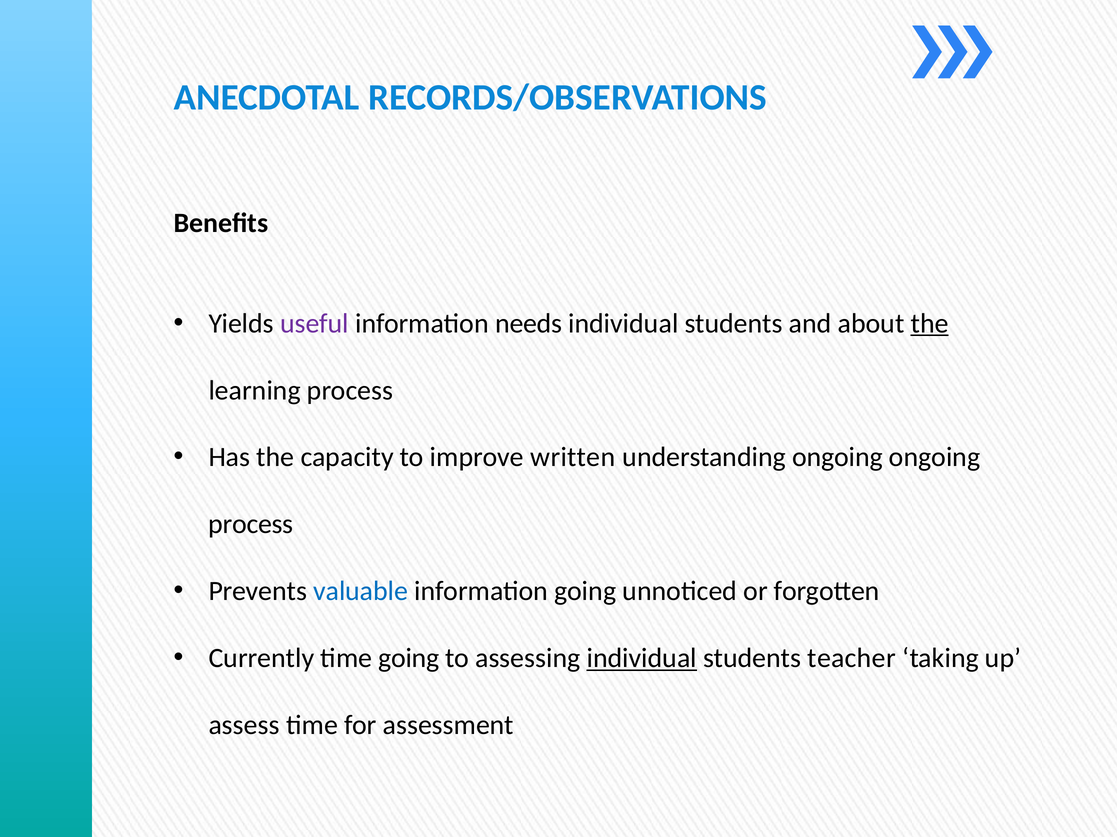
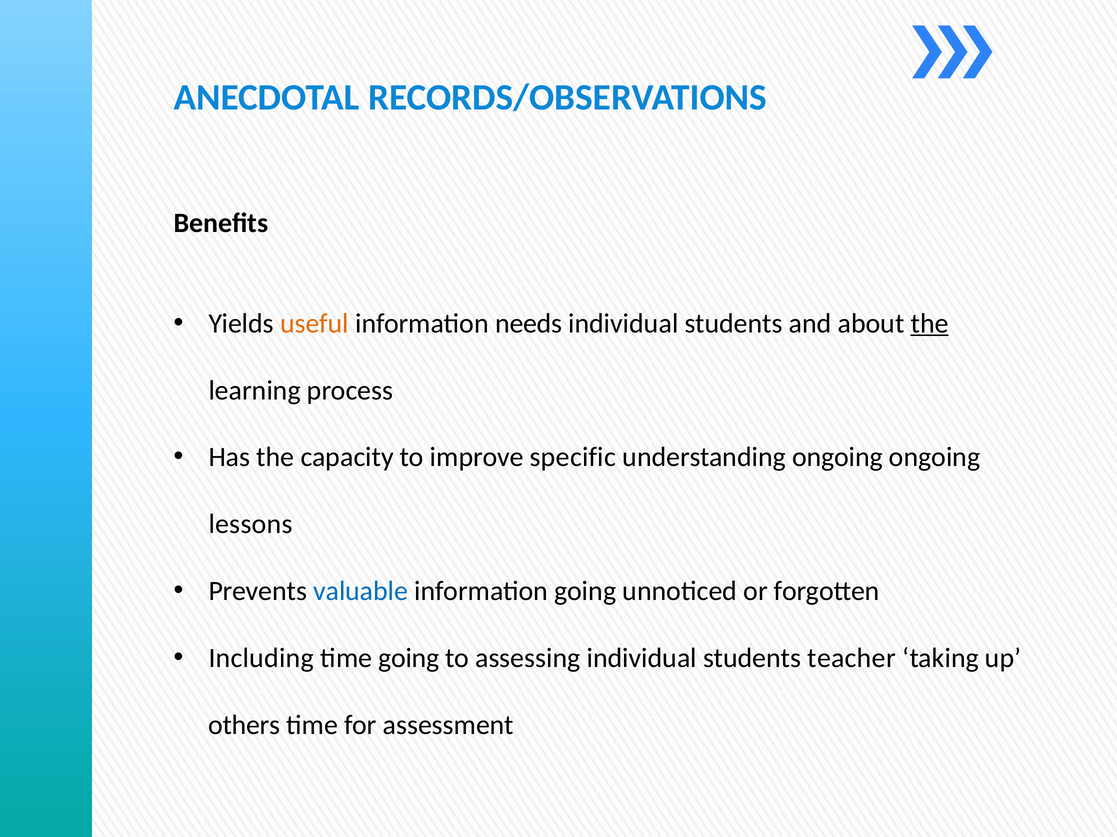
useful colour: purple -> orange (314, 324)
written: written -> specific (573, 458)
process: process -> lessons (251, 525)
Currently: Currently -> Including (261, 659)
individual underline: present -> none (642, 659)
assess: assess -> others (244, 726)
